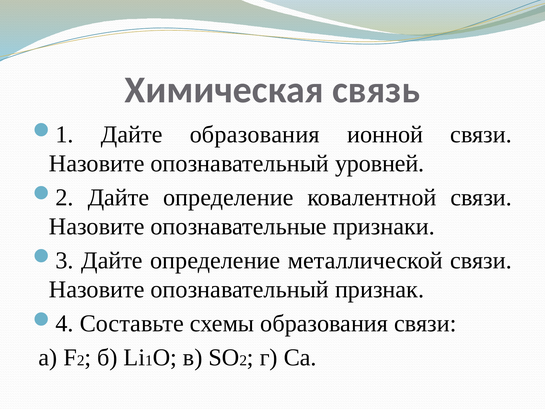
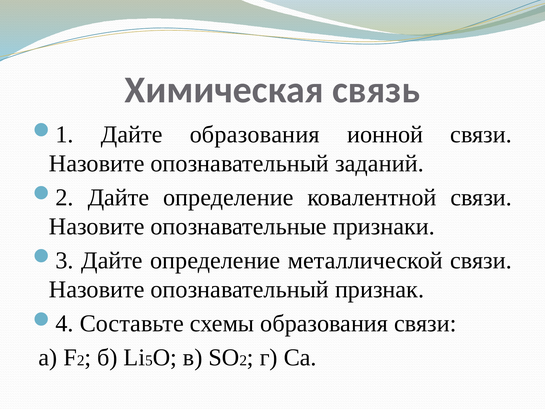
уровней: уровней -> заданий (380, 163)
1: 1 -> 5 (149, 360)
